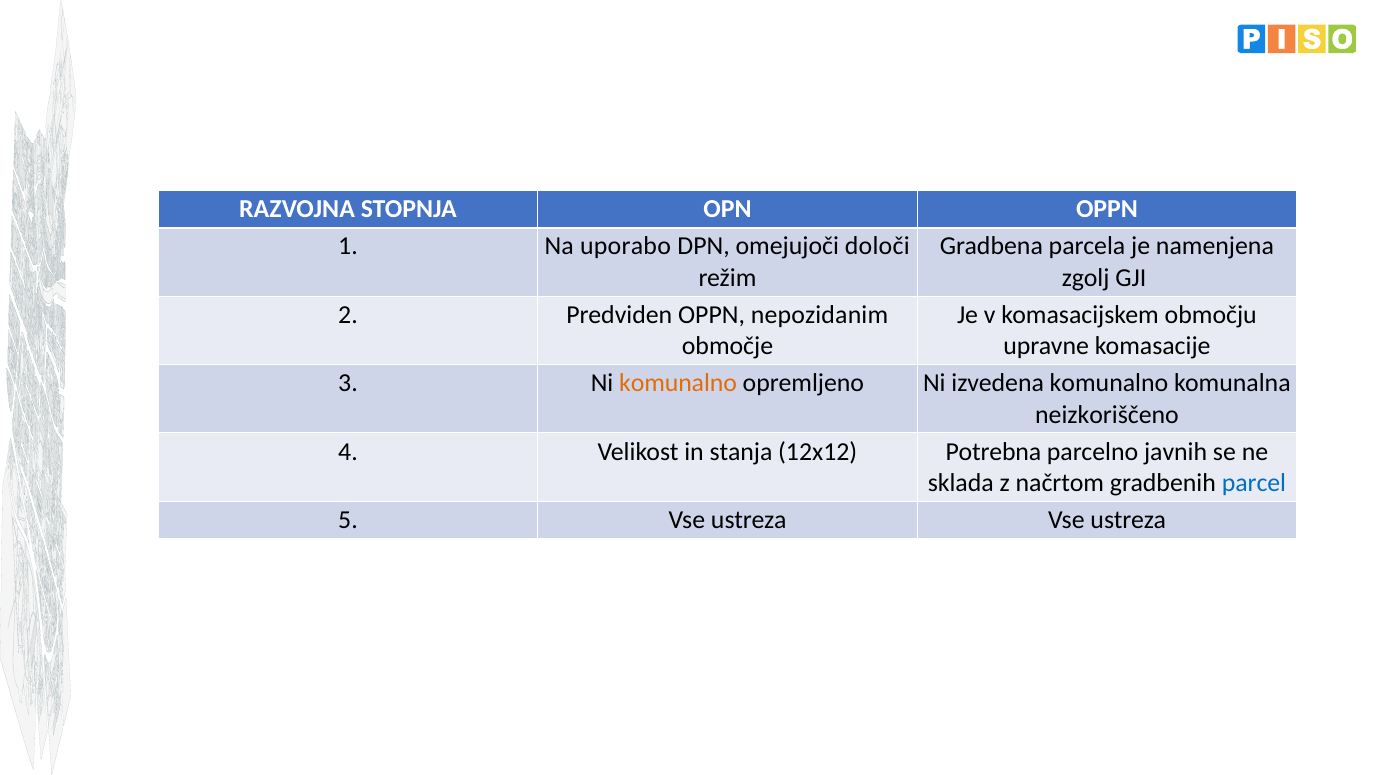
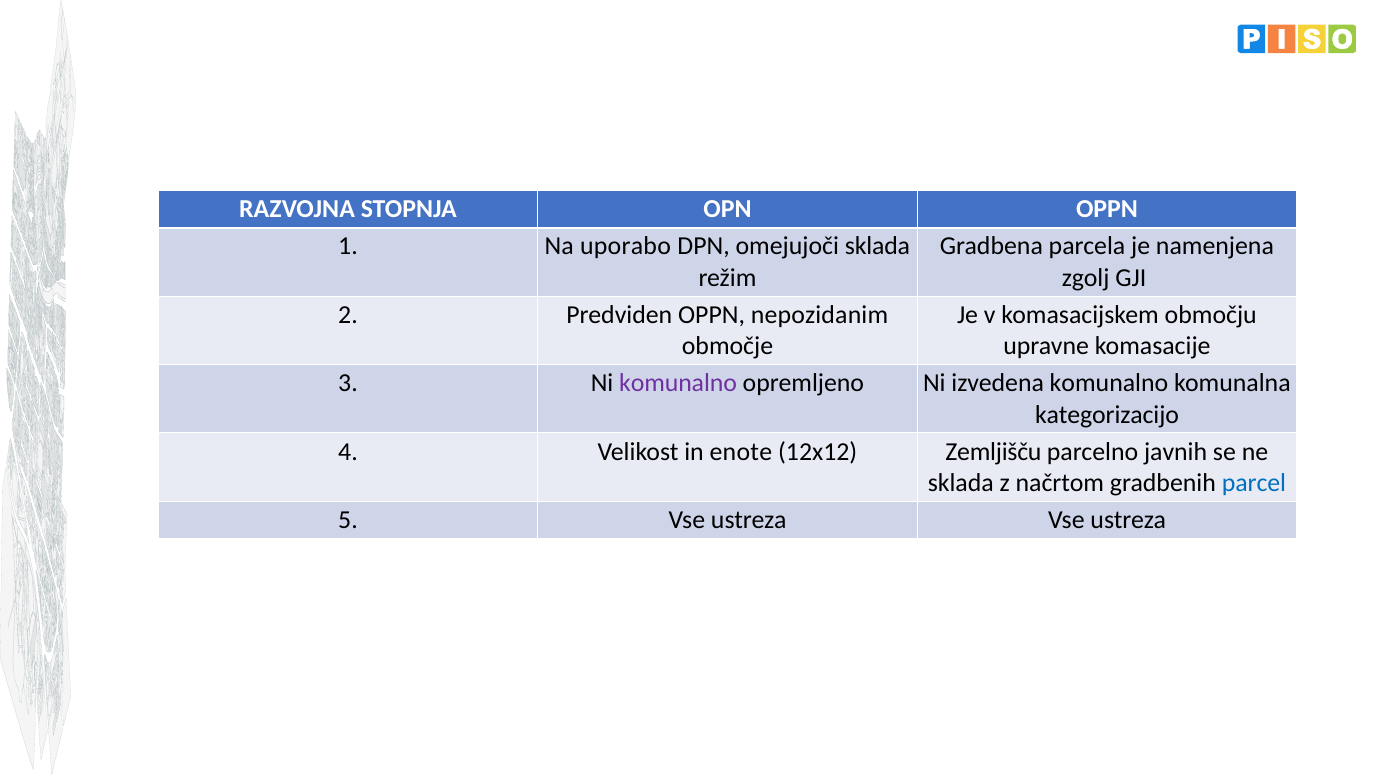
omejujoči določi: določi -> sklada (877, 246)
komunalno colour: orange -> purple (678, 383)
neizkoriščeno: neizkoriščeno -> kategorizacijo (1107, 415)
stanja: stanja -> enote (741, 452)
Potrebna: Potrebna -> Zemljišču (993, 452)
